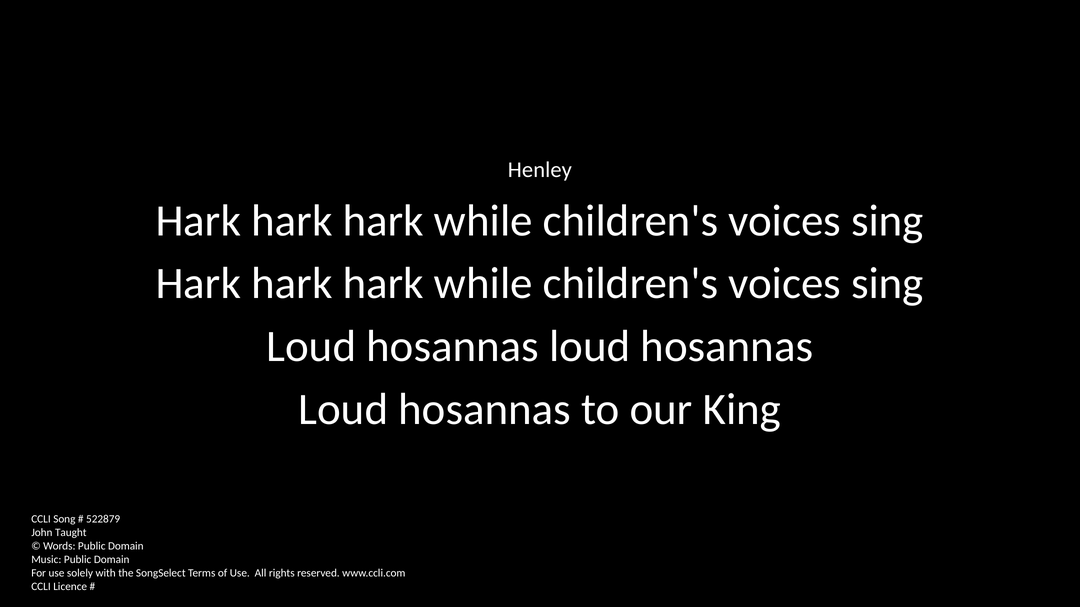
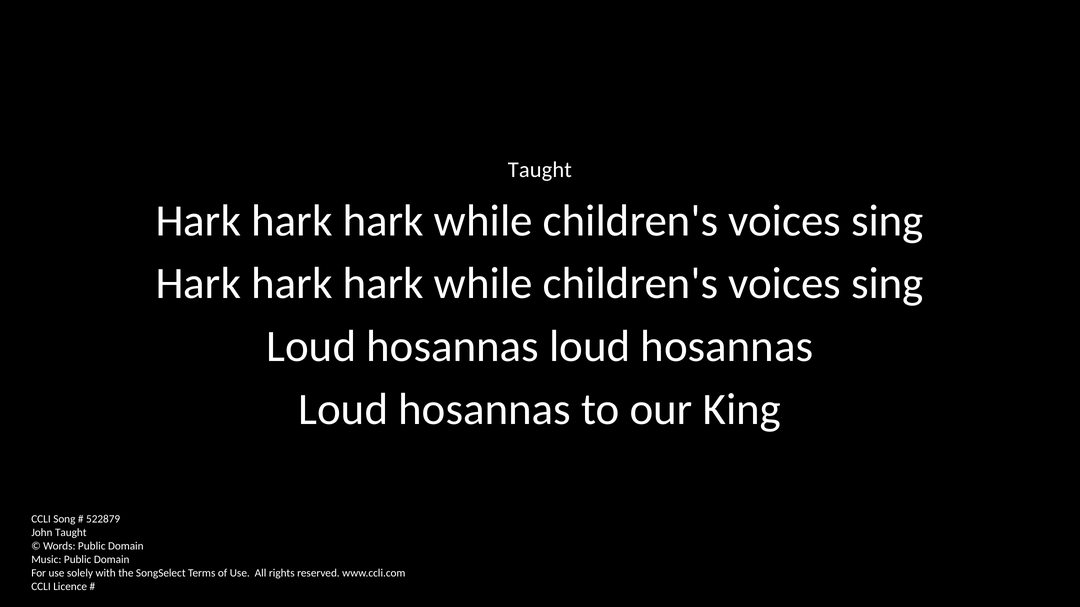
Henley: Henley -> Taught (540, 170)
